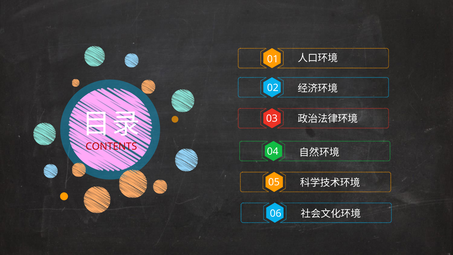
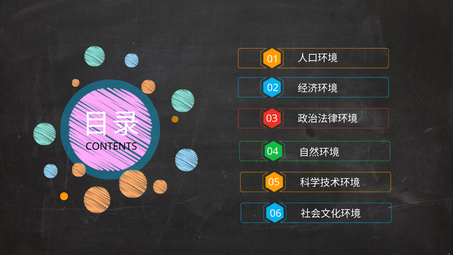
CONTENTS colour: red -> black (111, 146)
